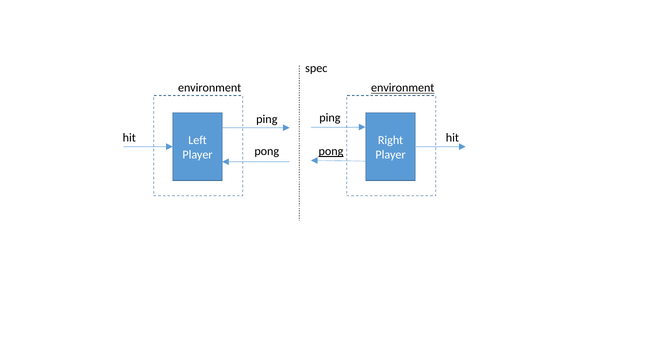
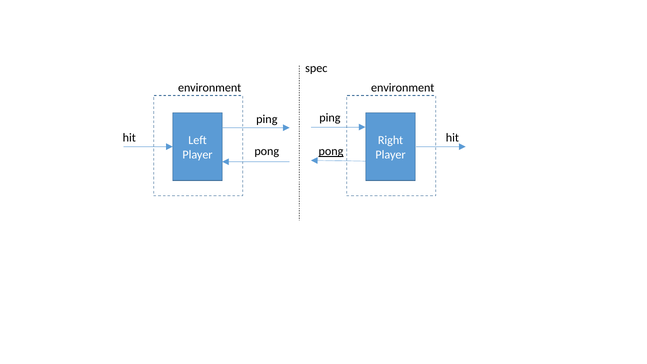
environment underline: present -> none (403, 88)
